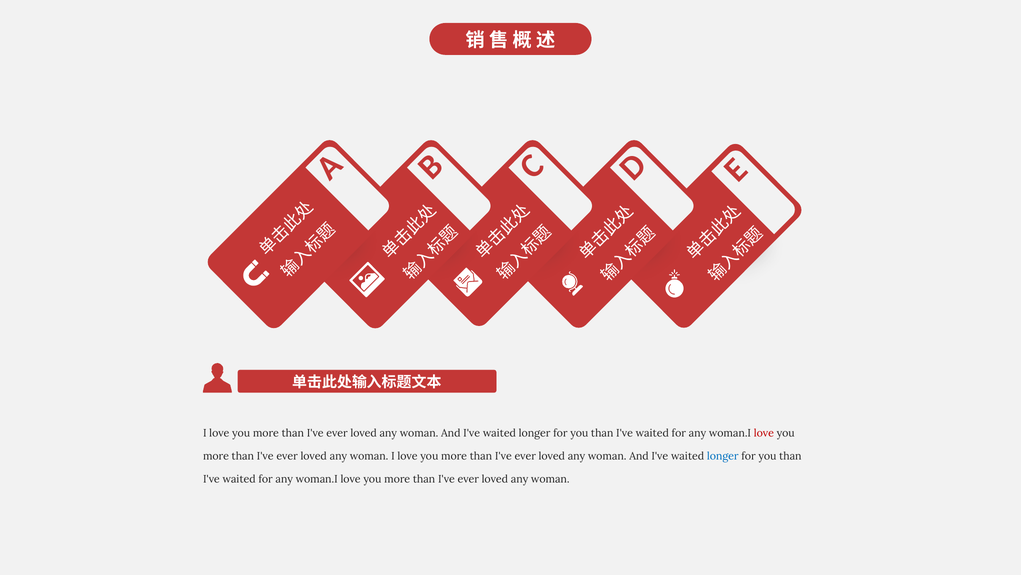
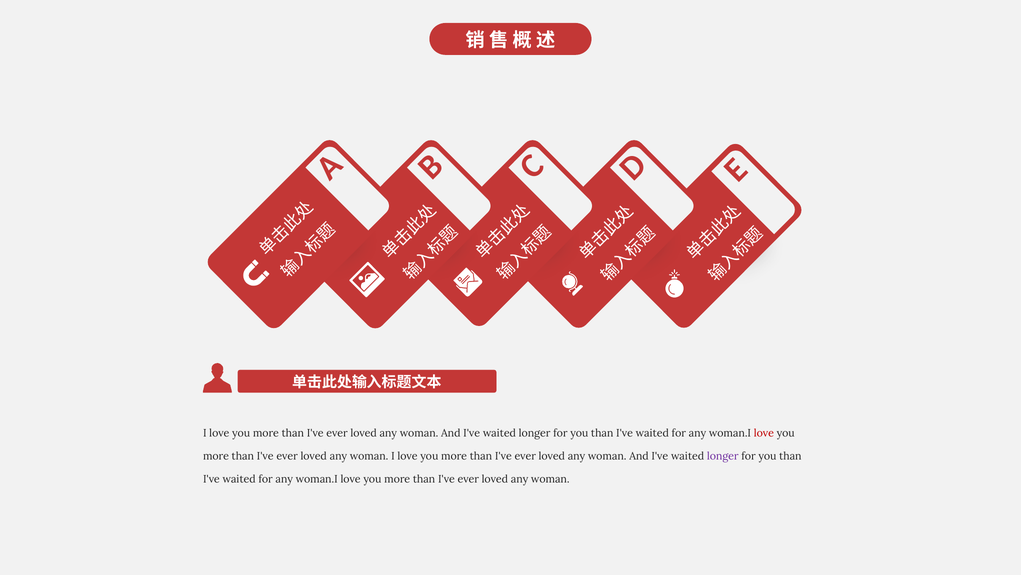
longer colour: blue -> purple (723, 455)
